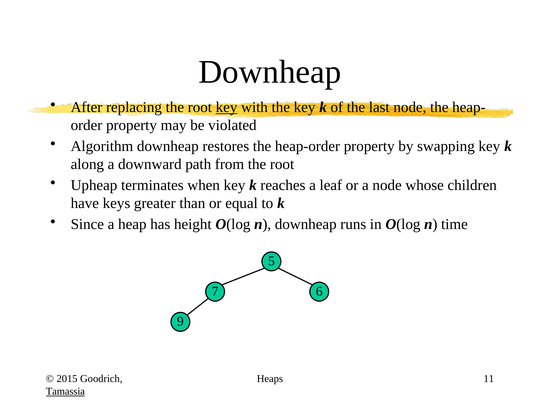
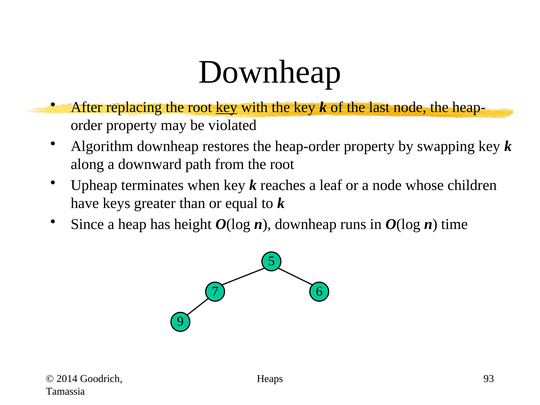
2015: 2015 -> 2014 (67, 379)
11: 11 -> 93 (489, 379)
Tamassia underline: present -> none (65, 391)
